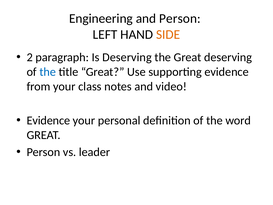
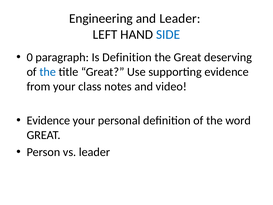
and Person: Person -> Leader (180, 18)
SIDE colour: orange -> blue (168, 34)
2: 2 -> 0 (30, 57)
Is Deserving: Deserving -> Definition (127, 57)
